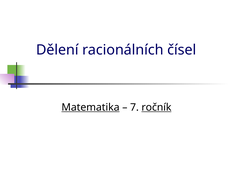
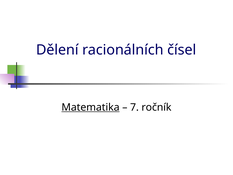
ročník underline: present -> none (156, 107)
